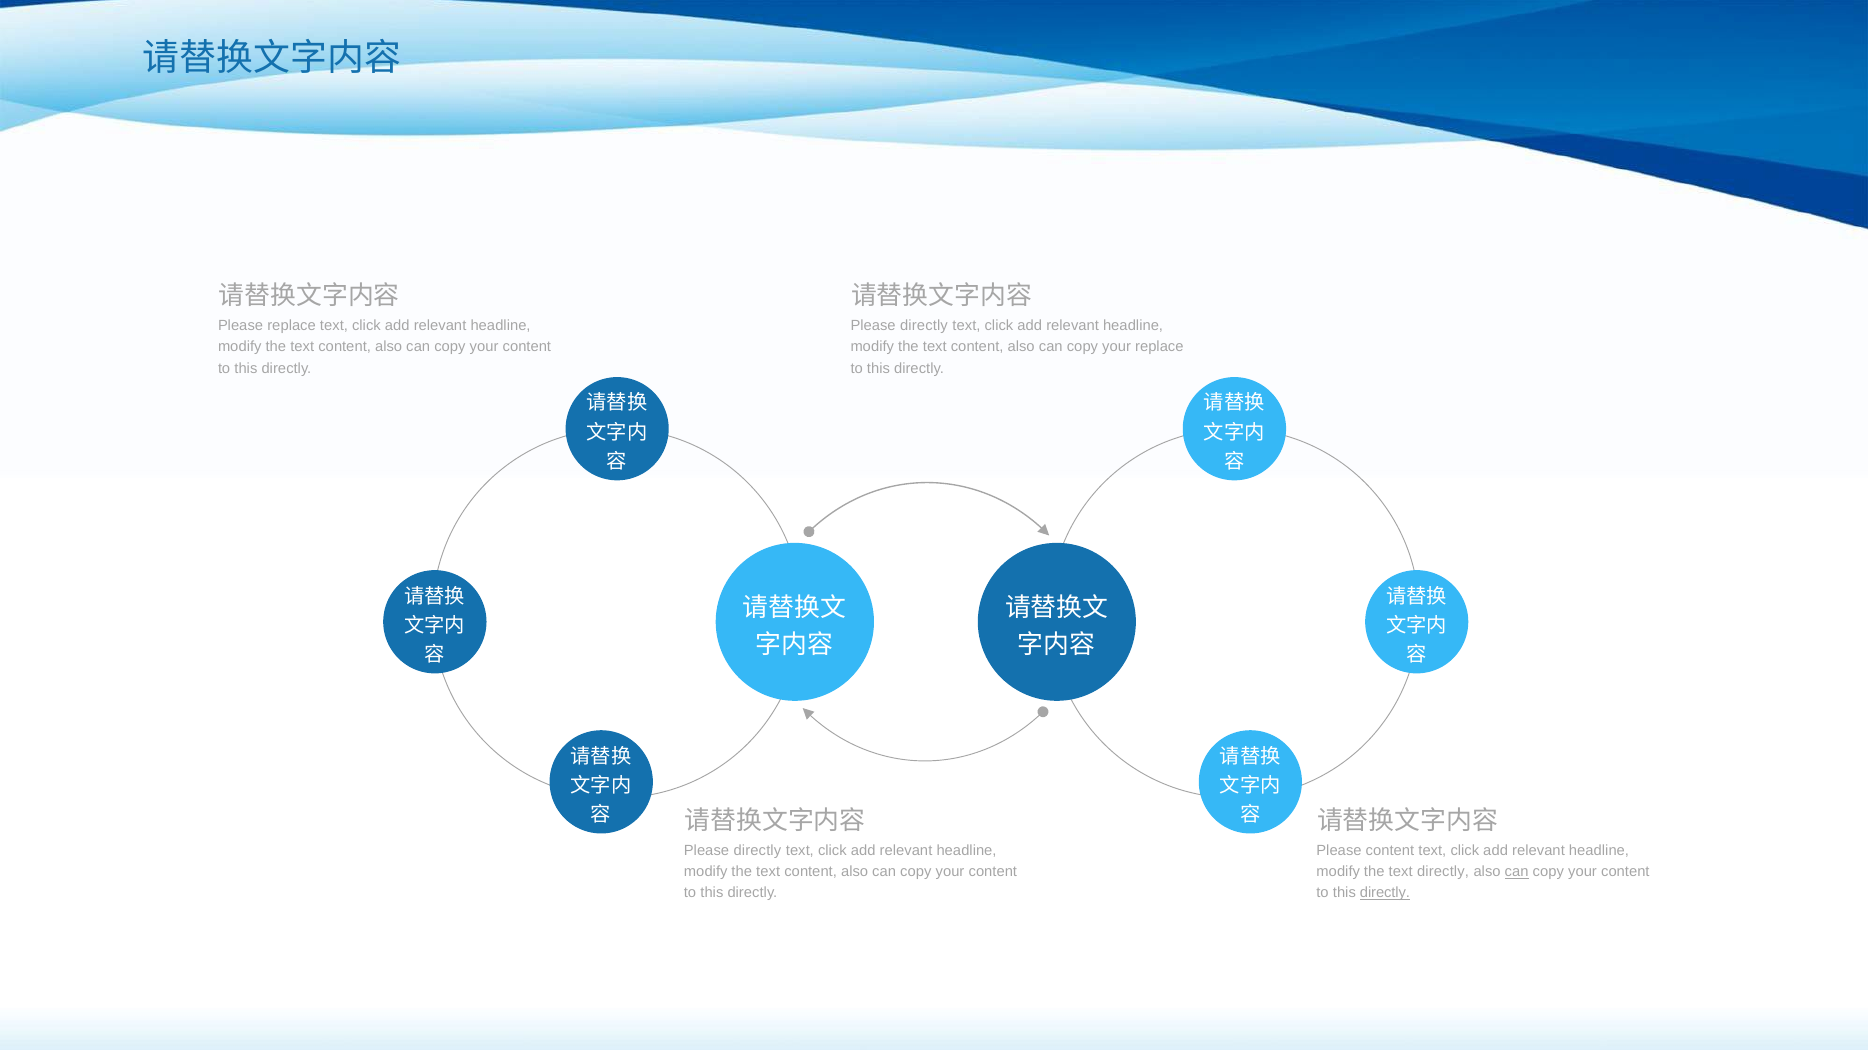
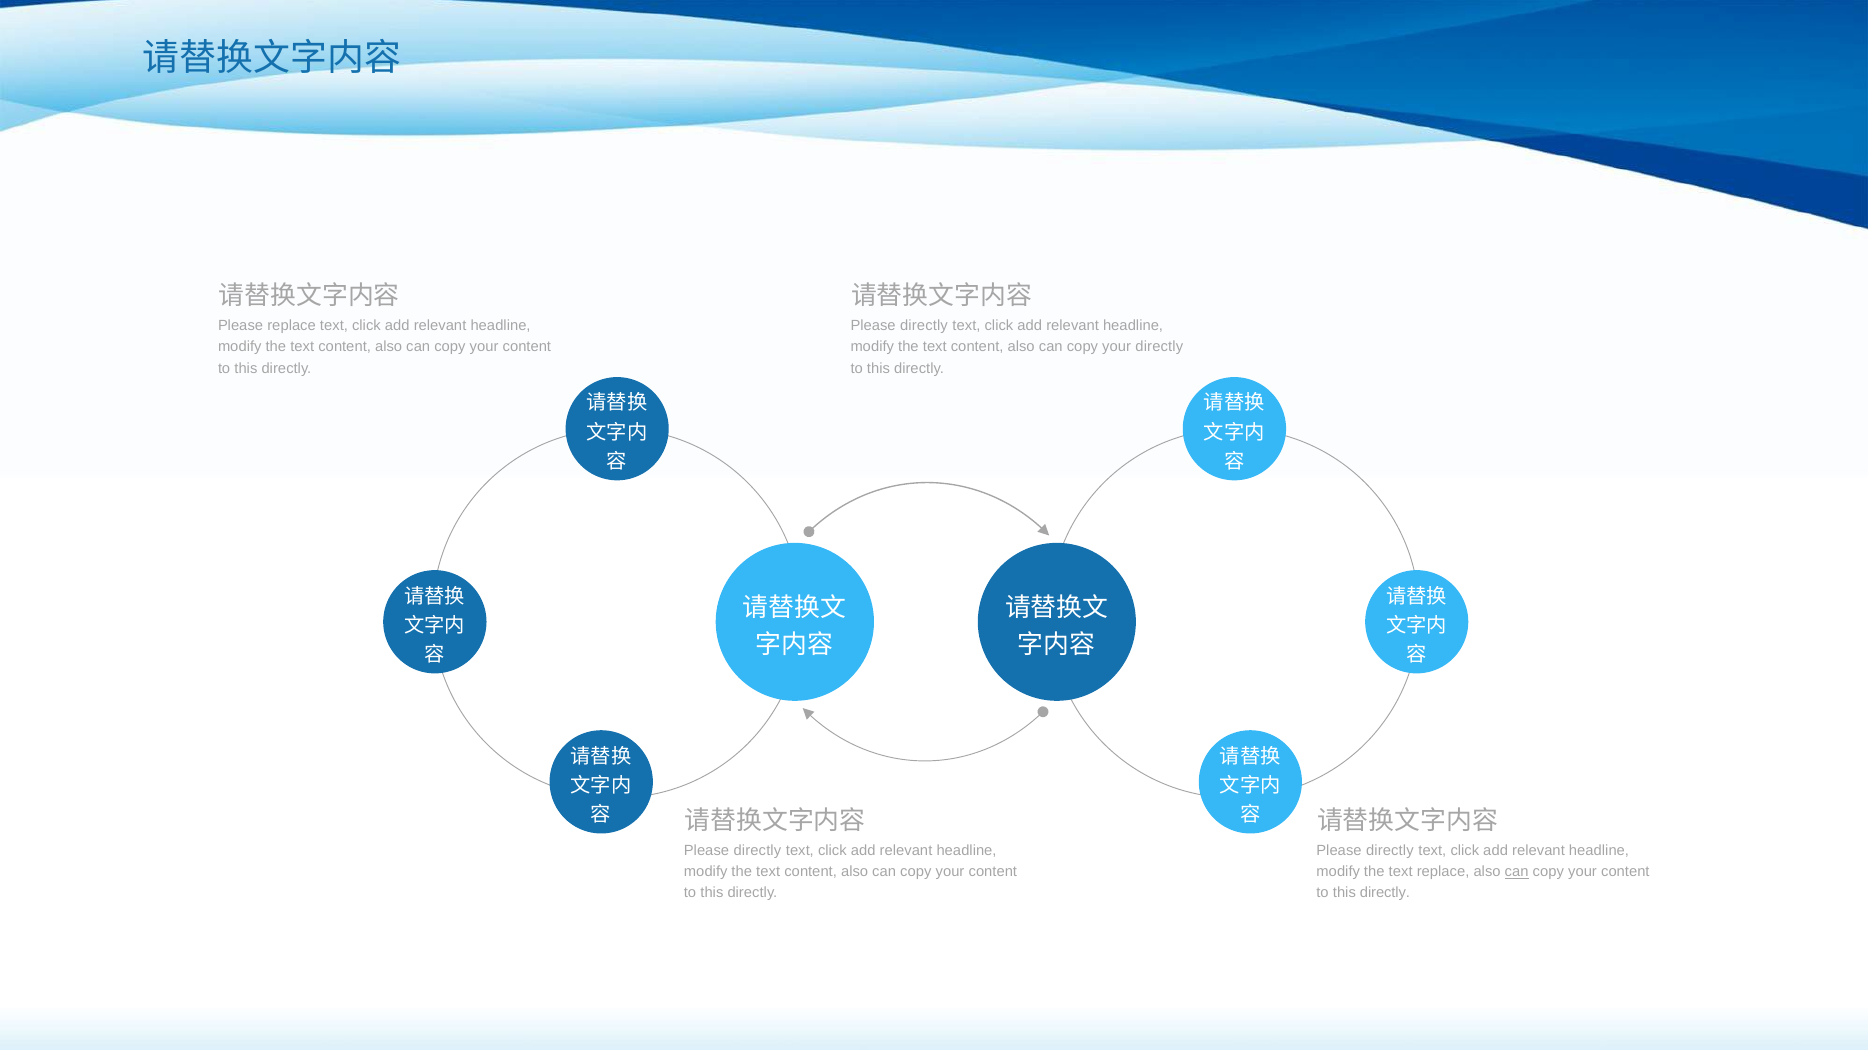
your replace: replace -> directly (1159, 347)
content: content -> directly (1390, 851)
text directly: directly -> replace (1443, 872)
directly underline: present -> none (1385, 893)
